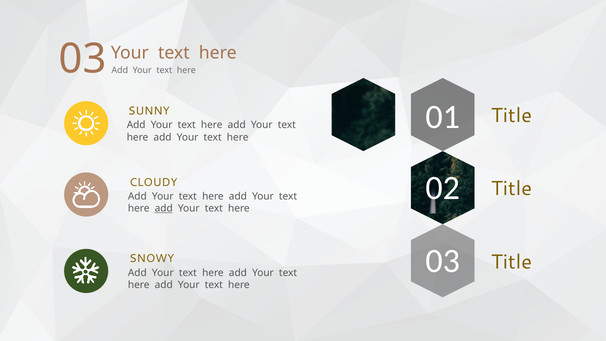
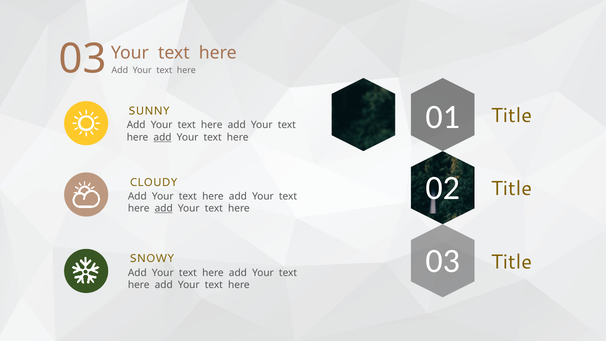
add underline: none -> present (163, 137)
